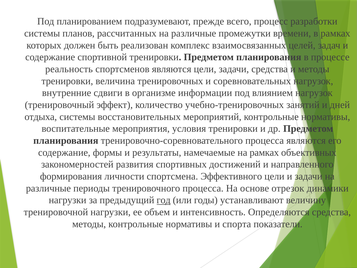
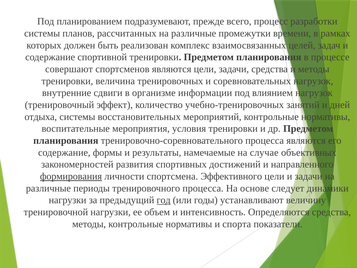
реальность: реальность -> совершают (69, 69)
на рамках: рамках -> случае (264, 152)
формирования underline: none -> present (71, 176)
отрезок: отрезок -> следует (288, 188)
